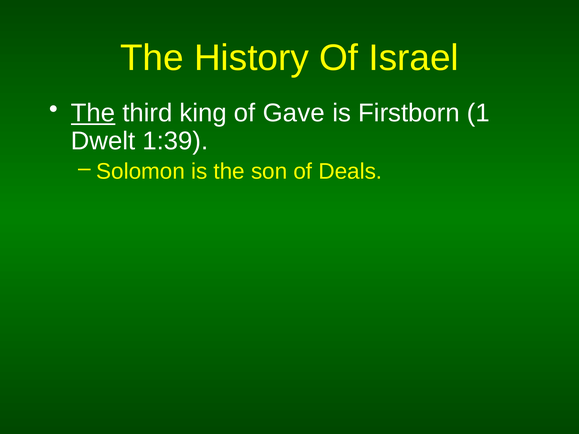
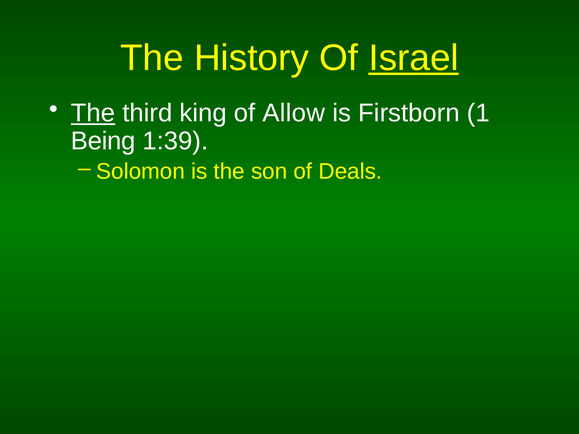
Israel underline: none -> present (414, 58)
Gave: Gave -> Allow (294, 113)
Dwelt: Dwelt -> Being (103, 141)
